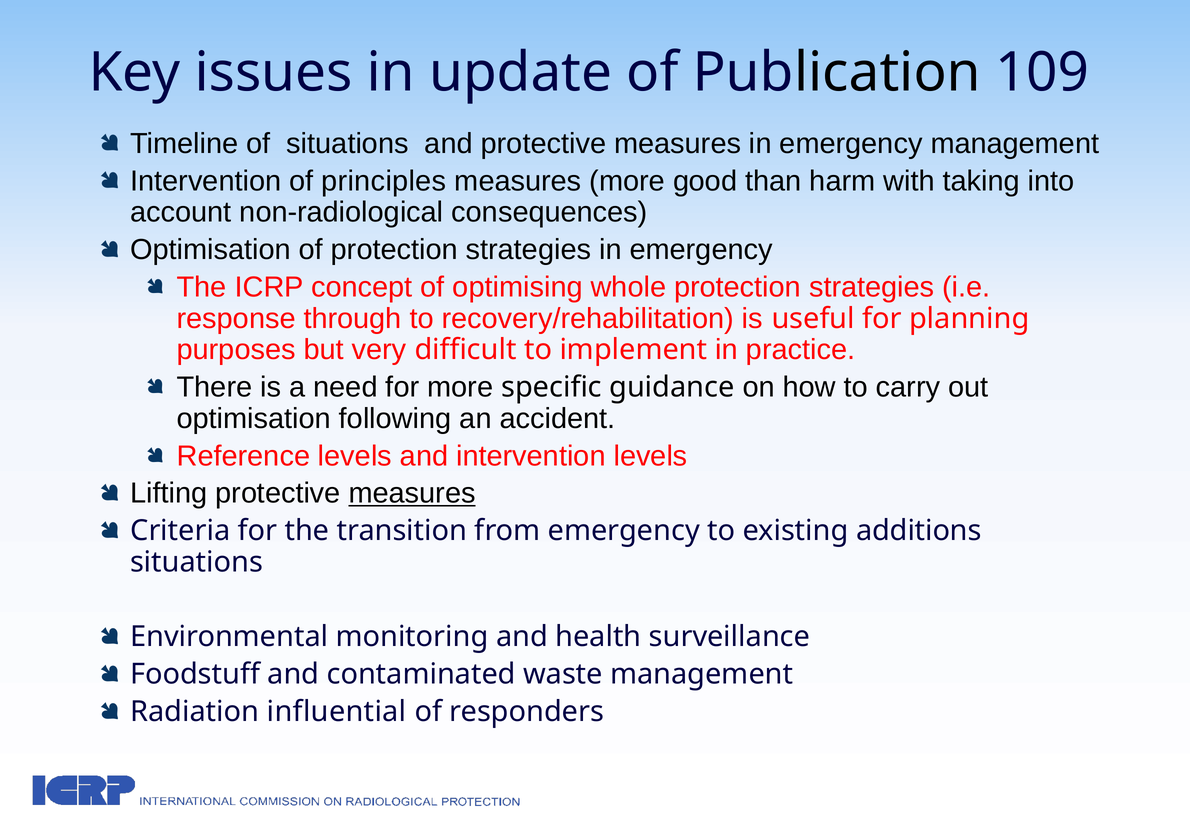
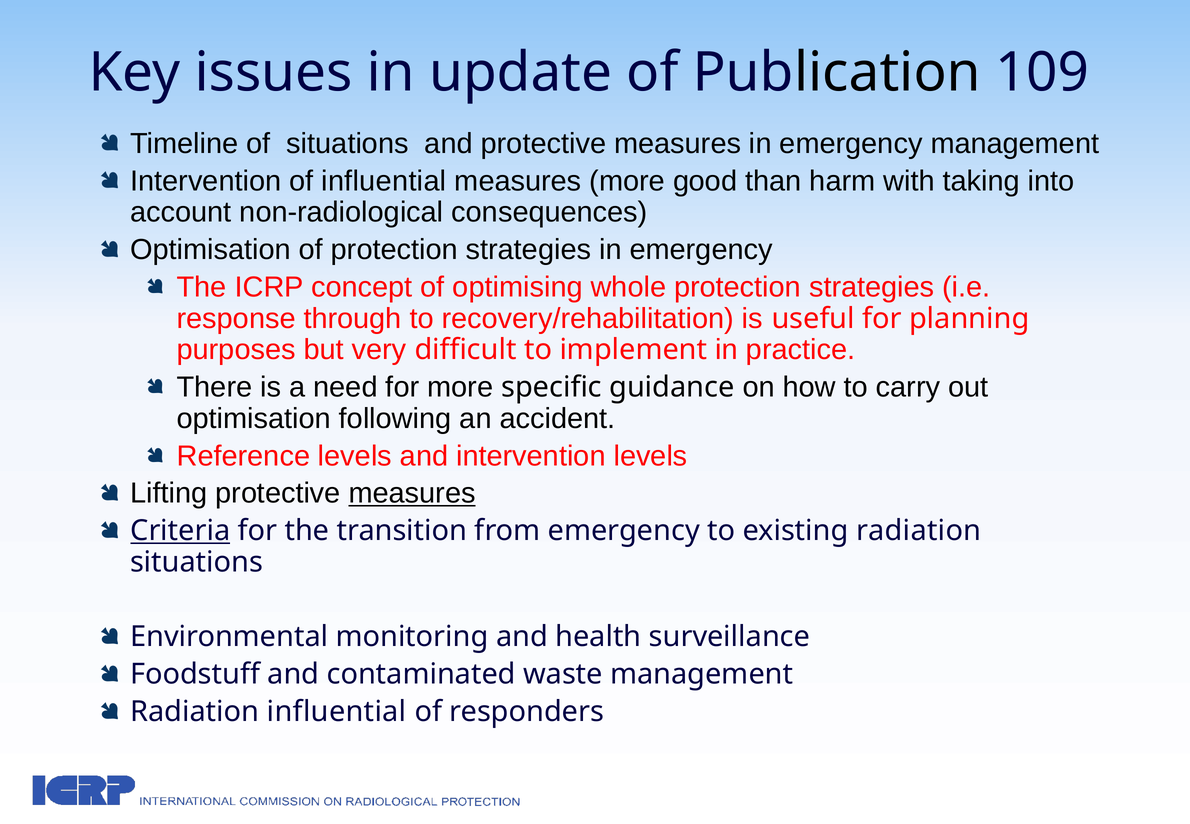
of principles: principles -> influential (384, 181)
Criteria underline: none -> present (180, 531)
existing additions: additions -> radiation (919, 531)
